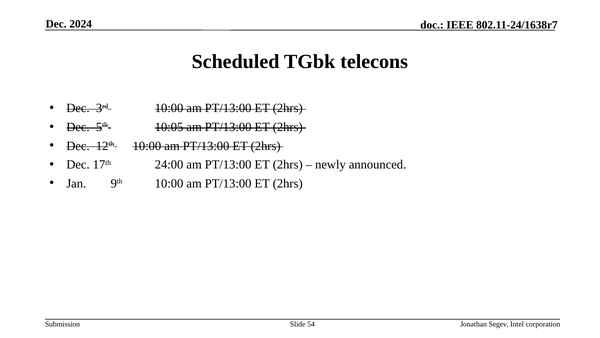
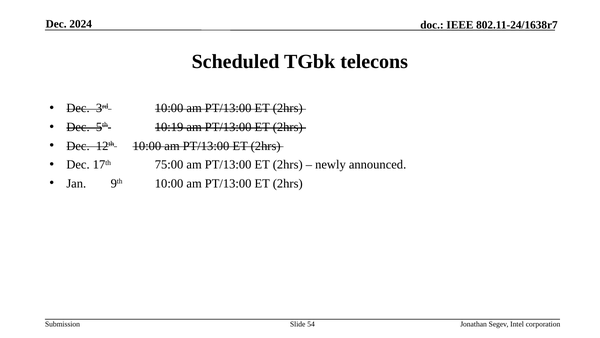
10:05: 10:05 -> 10:19 (169, 127)
24:00: 24:00 -> 75:00 (169, 164)
